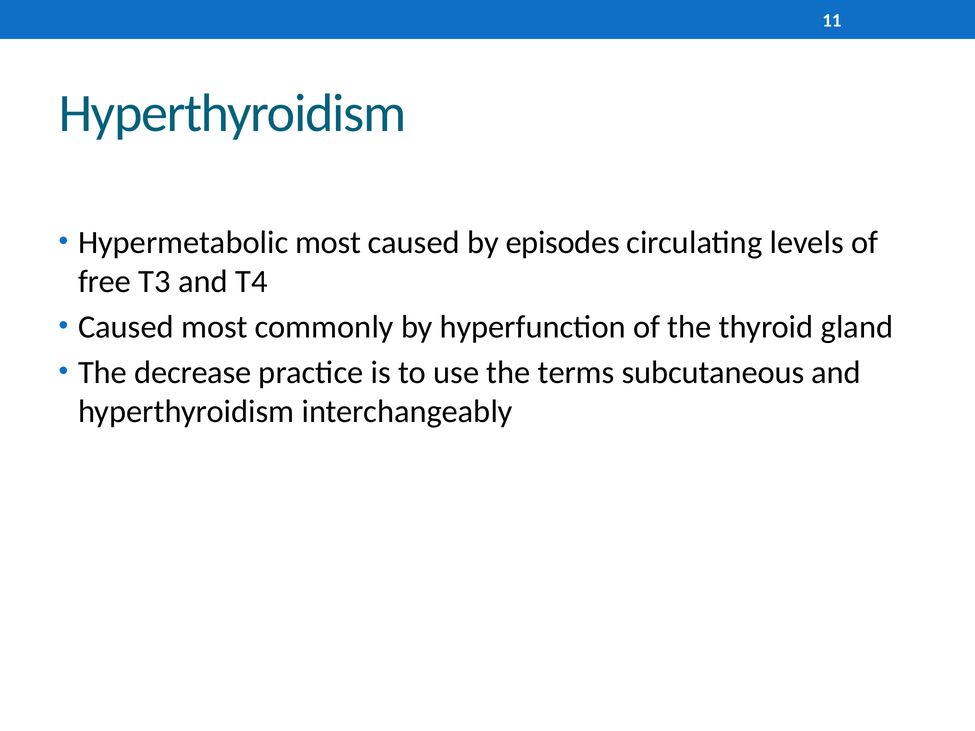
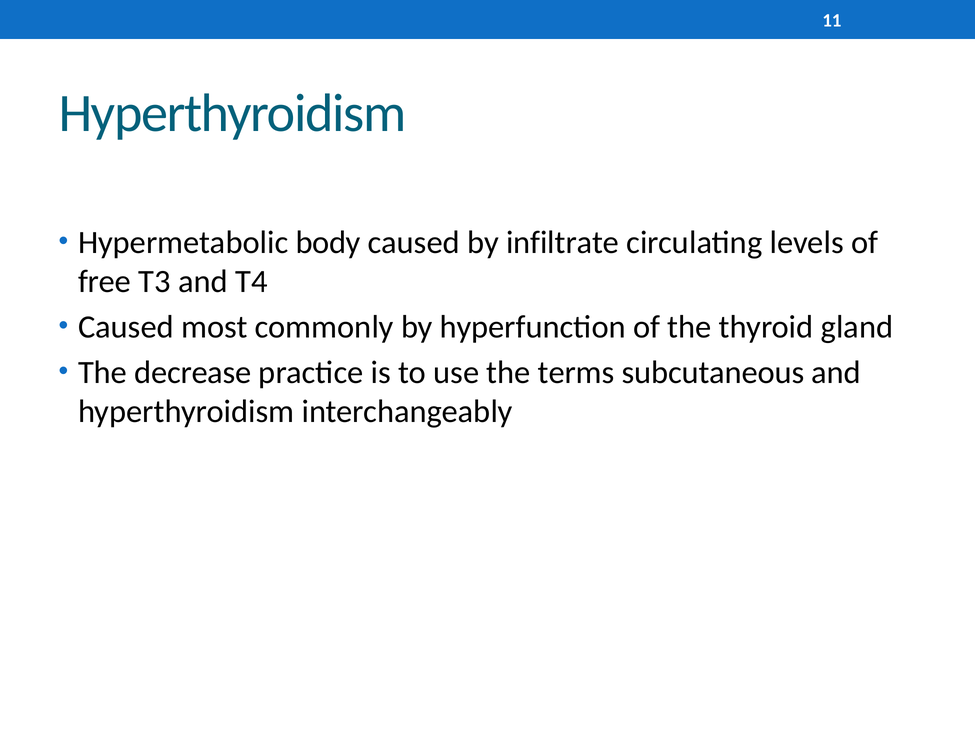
Hypermetabolic most: most -> body (328, 243)
episodes: episodes -> infiltrate (563, 243)
